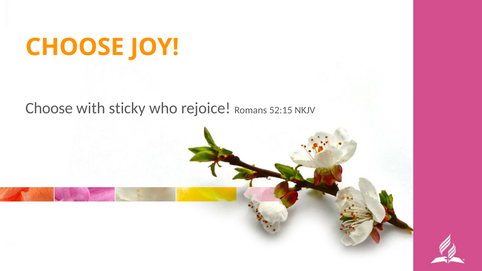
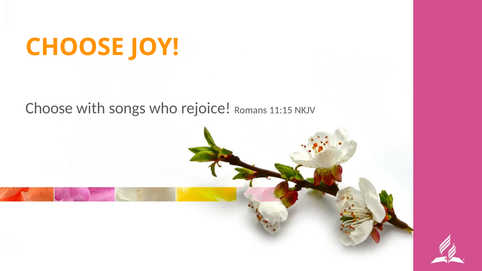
sticky: sticky -> songs (127, 108)
52:15: 52:15 -> 11:15 (281, 110)
